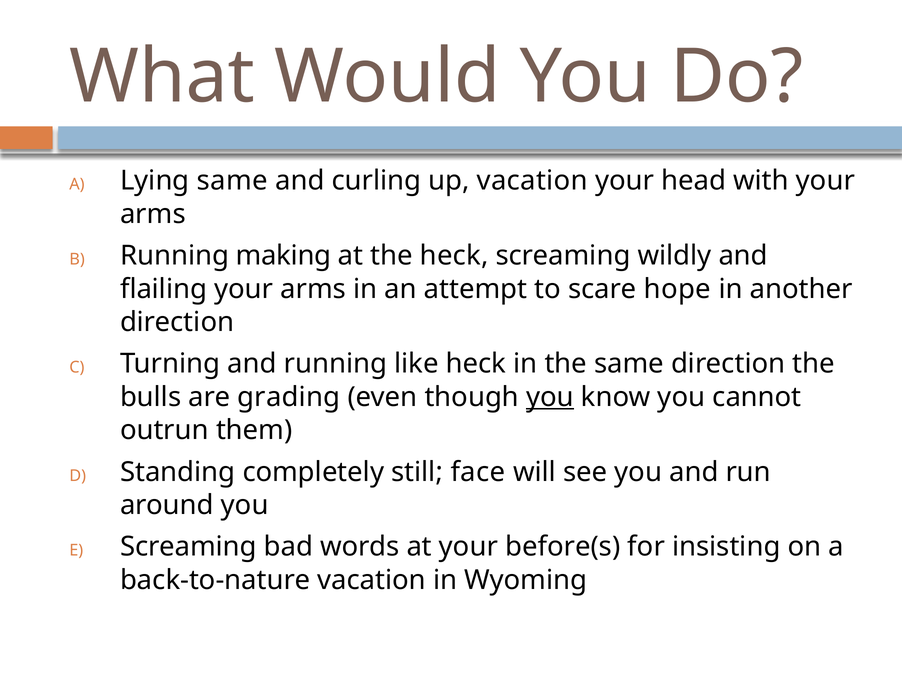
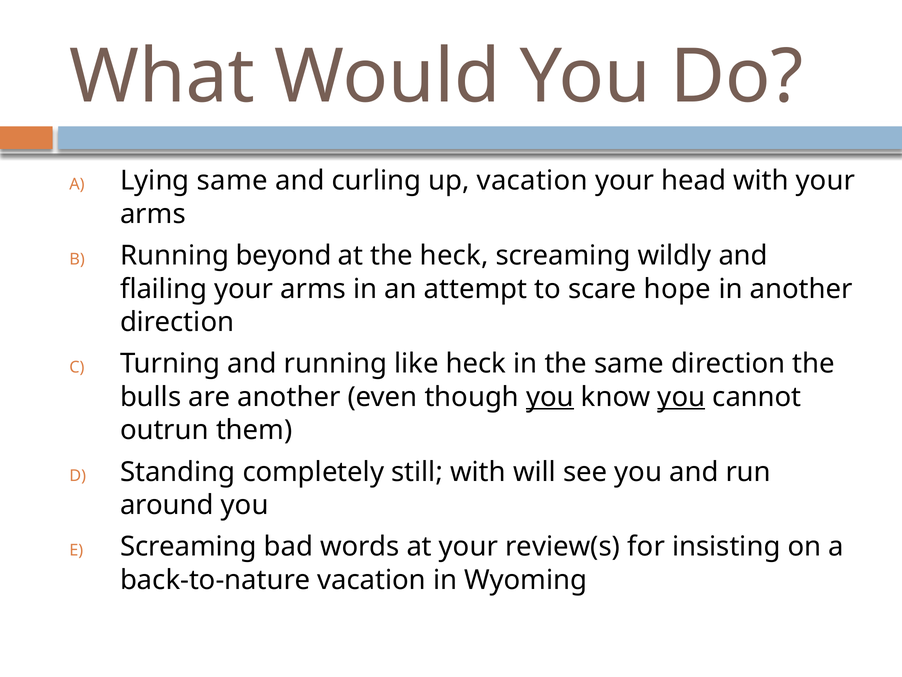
making: making -> beyond (284, 256)
are grading: grading -> another (289, 397)
you underline: none -> present (681, 397)
still face: face -> with (478, 472)
before(s: before(s -> review(s (563, 546)
